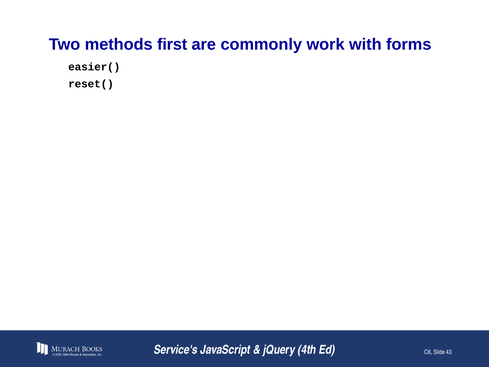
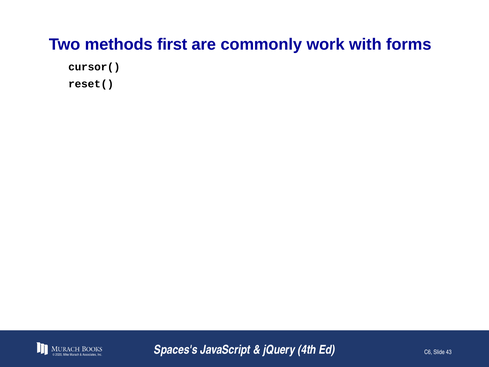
easier(: easier( -> cursor( (94, 67)
Service's: Service's -> Spaces's (176, 350)
